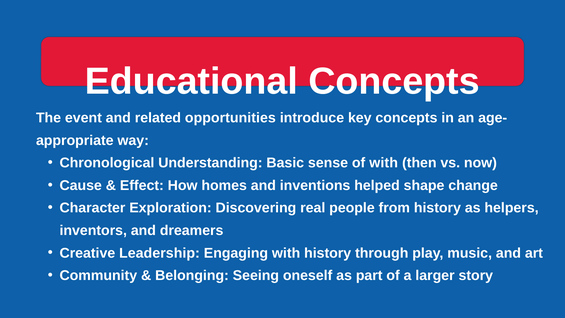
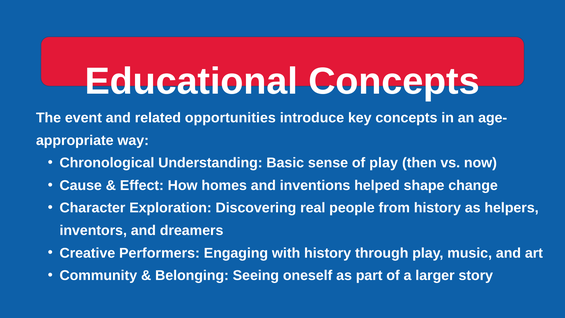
of with: with -> play (384, 163)
Leadership: Leadership -> Performers (159, 253)
